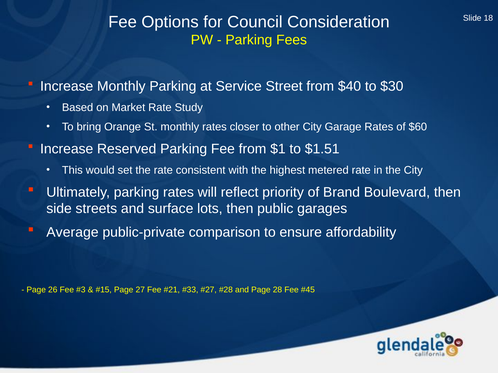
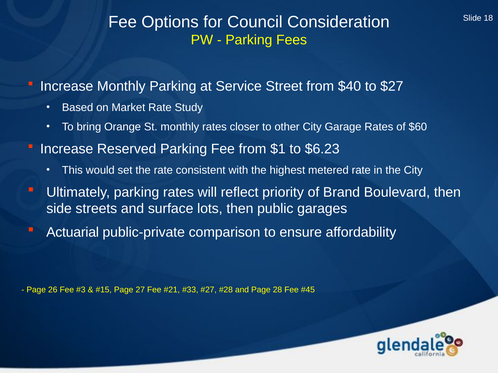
$30: $30 -> $27 (392, 86)
$1.51: $1.51 -> $6.23 (322, 149)
Average: Average -> Actuarial (73, 233)
